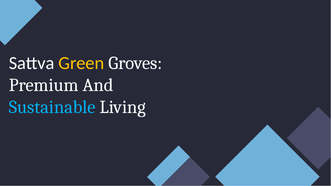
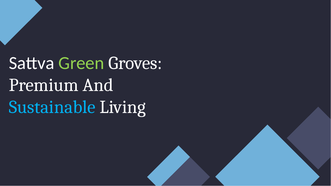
Green colour: yellow -> light green (81, 63)
